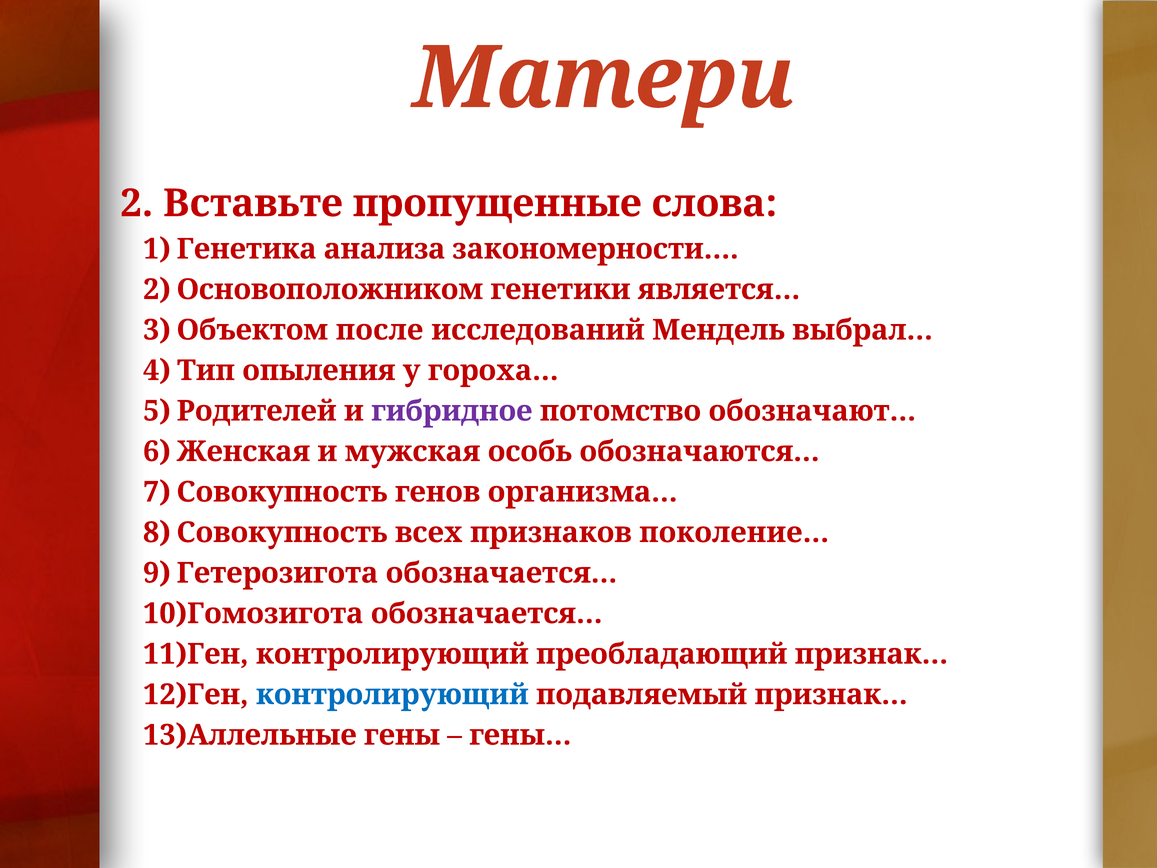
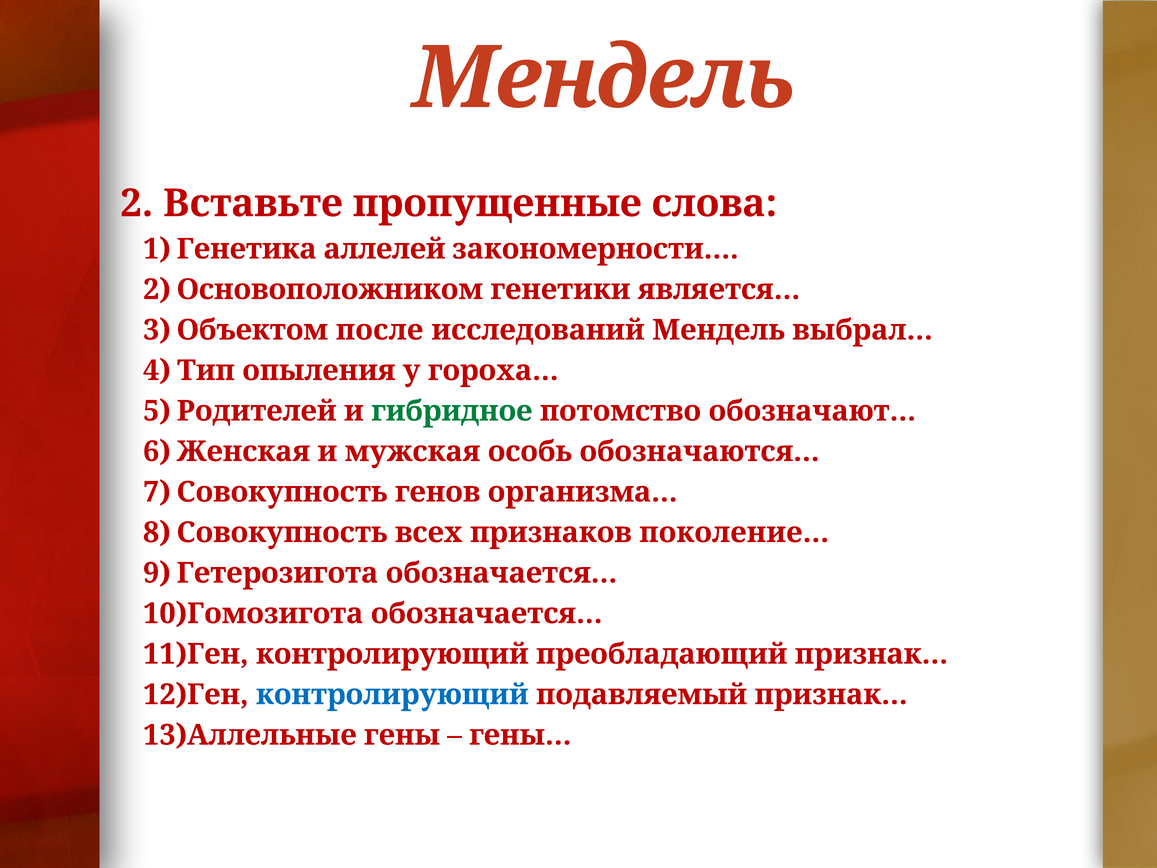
Матери: Матери -> Мендель (604, 78)
анализа: анализа -> аллелей (385, 249)
гибридное colour: purple -> green (452, 411)
